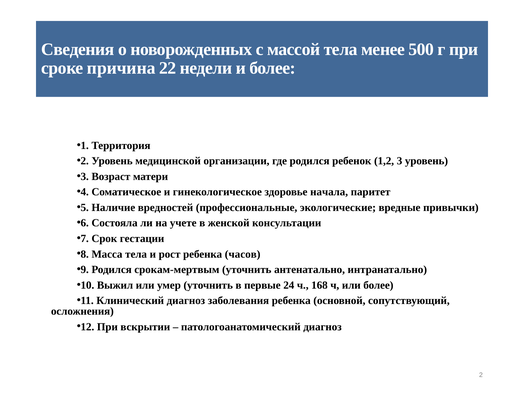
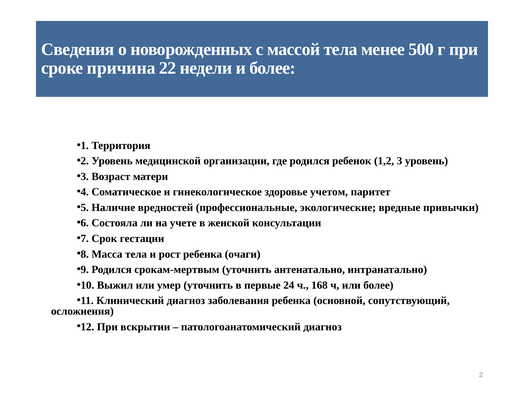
начала: начала -> учетом (329, 192)
часов: часов -> очаги (243, 254)
